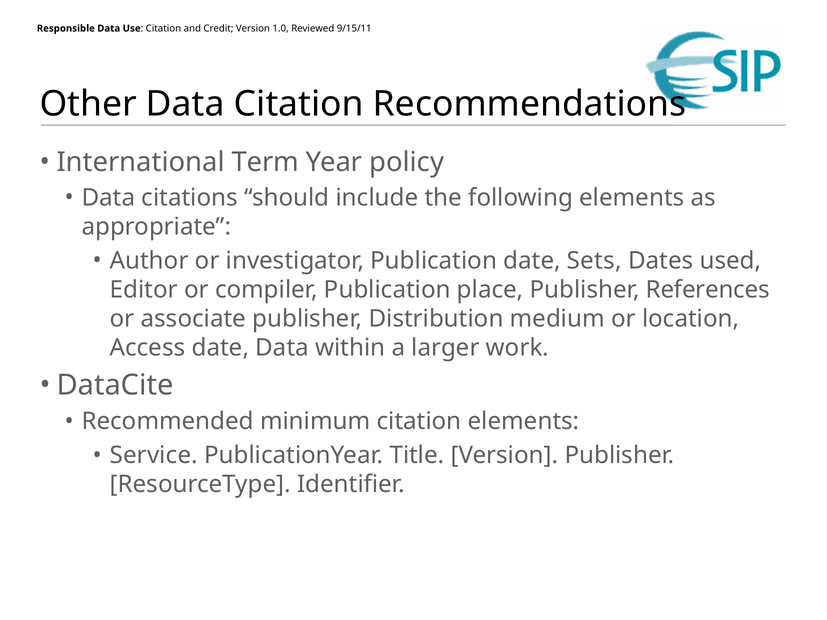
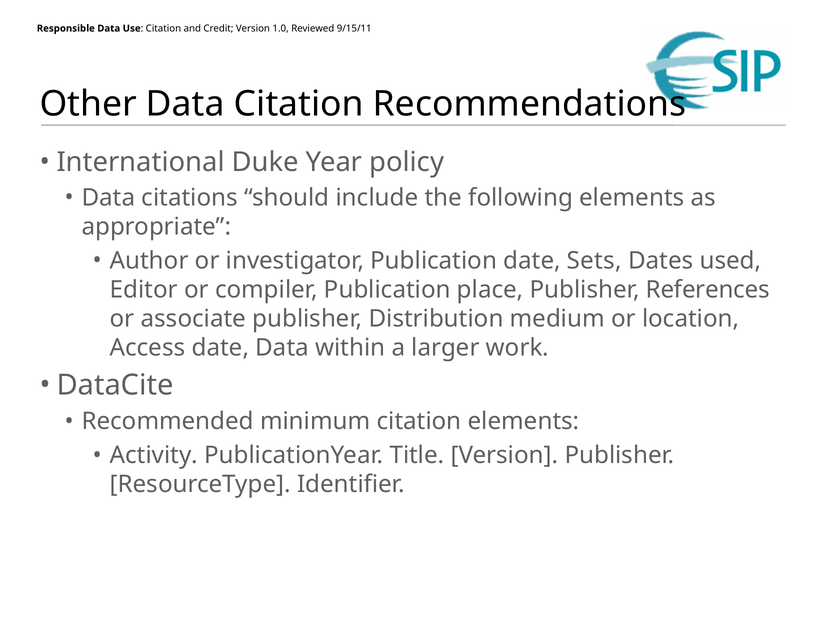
Term: Term -> Duke (265, 162)
Service: Service -> Activity (154, 456)
